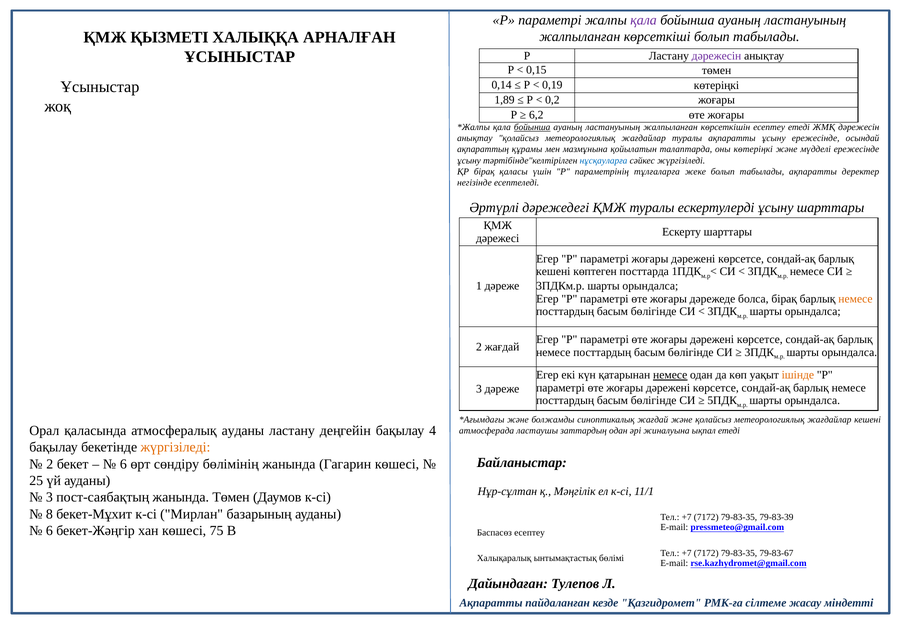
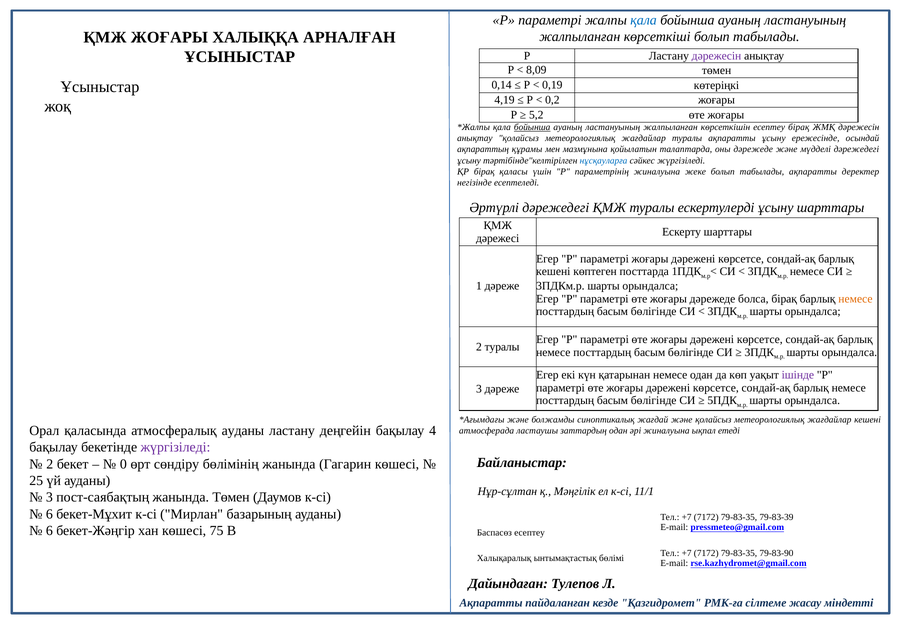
қала colour: purple -> blue (644, 20)
ҚМЖ ҚЫЗМЕТІ: ҚЫЗМЕТІ -> ЖОҒАРЫ (169, 37)
0,15: 0,15 -> 8,09 (536, 70)
1,89: 1,89 -> 4,19 (505, 100)
6,2: 6,2 -> 5,2 (536, 115)
есептеу етеді: етеді -> бірақ (799, 127)
оны көтеріңкі: көтеріңкі -> дәрежеде (753, 149)
мүдделі ережесінде: ережесінде -> дәрежедегі (856, 149)
параметрінің тұлғаларға: тұлғаларға -> жиналуына (657, 171)
2 жағдай: жағдай -> туралы (502, 347)
немесе underline: present -> none (670, 375)
ішінде colour: orange -> purple (798, 375)
жүргізіледі colour: orange -> purple (175, 447)
6: 6 -> 0 (123, 464)
8: 8 -> 6 (49, 514)
79-83-67: 79-83-67 -> 79-83-90 (776, 553)
